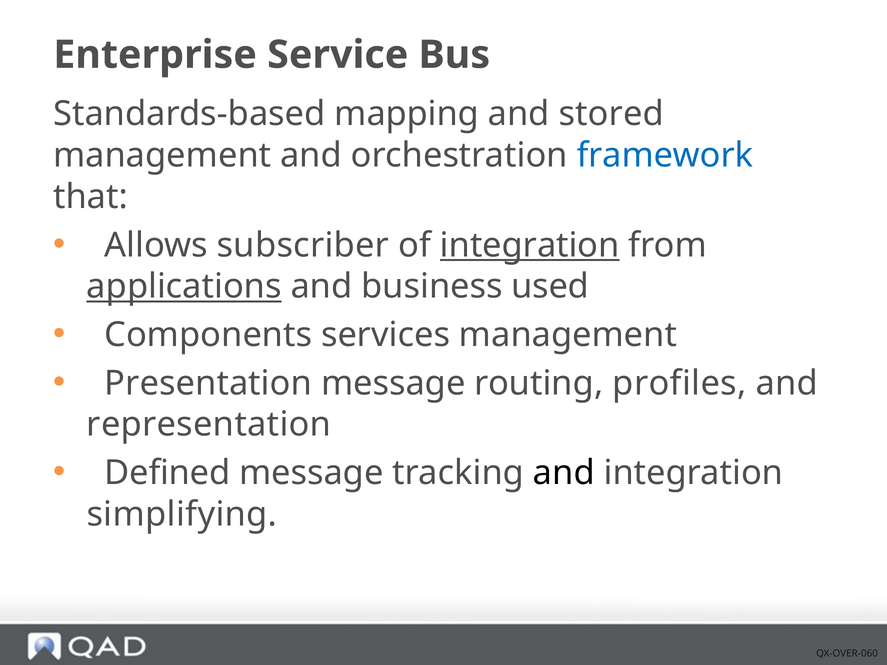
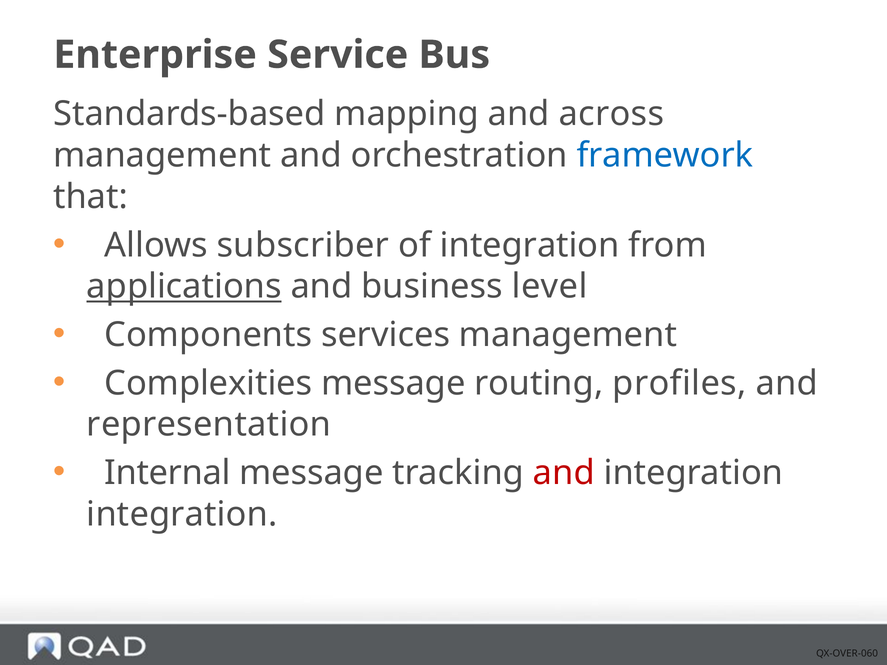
stored: stored -> across (611, 114)
integration underline: present -> none (530, 245)
used: used -> level (550, 287)
Presentation: Presentation -> Complexities (208, 383)
Defined: Defined -> Internal (167, 473)
and colour: black -> red (564, 473)
simplifying: simplifying -> integration (182, 514)
